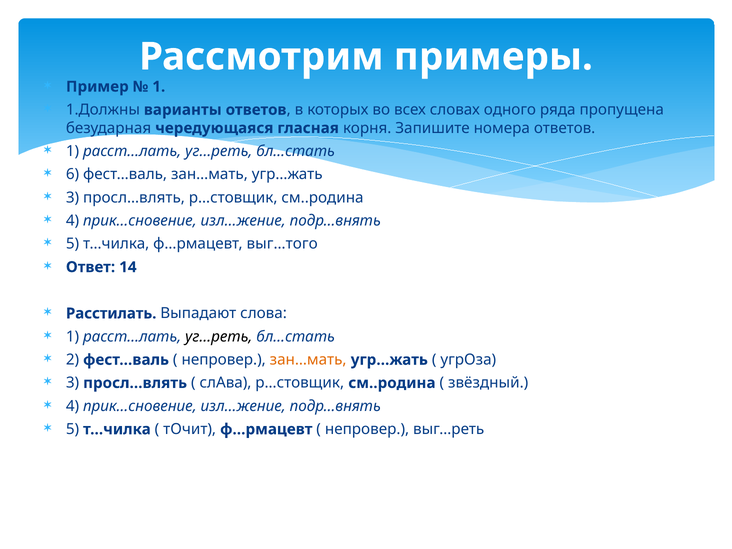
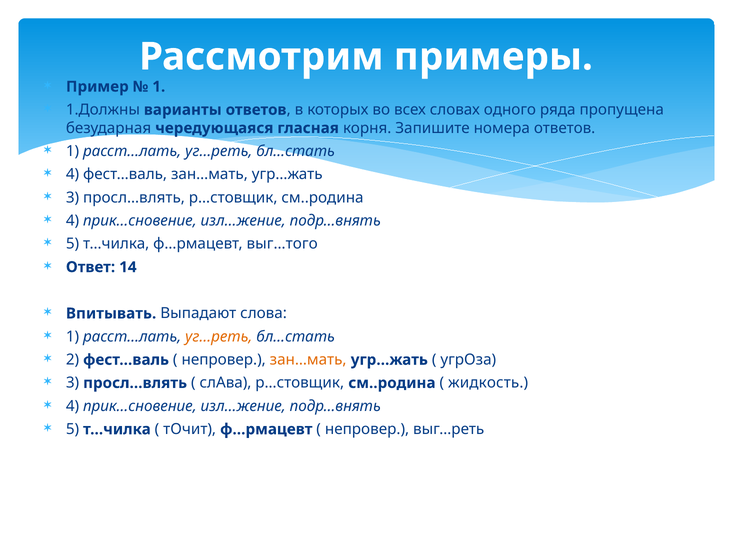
6: 6 -> 4 (73, 174)
Расстилать: Расстилать -> Впитывать (111, 313)
уг…реть colour: black -> orange (219, 337)
звёздный: звёздный -> жидкость (488, 383)
